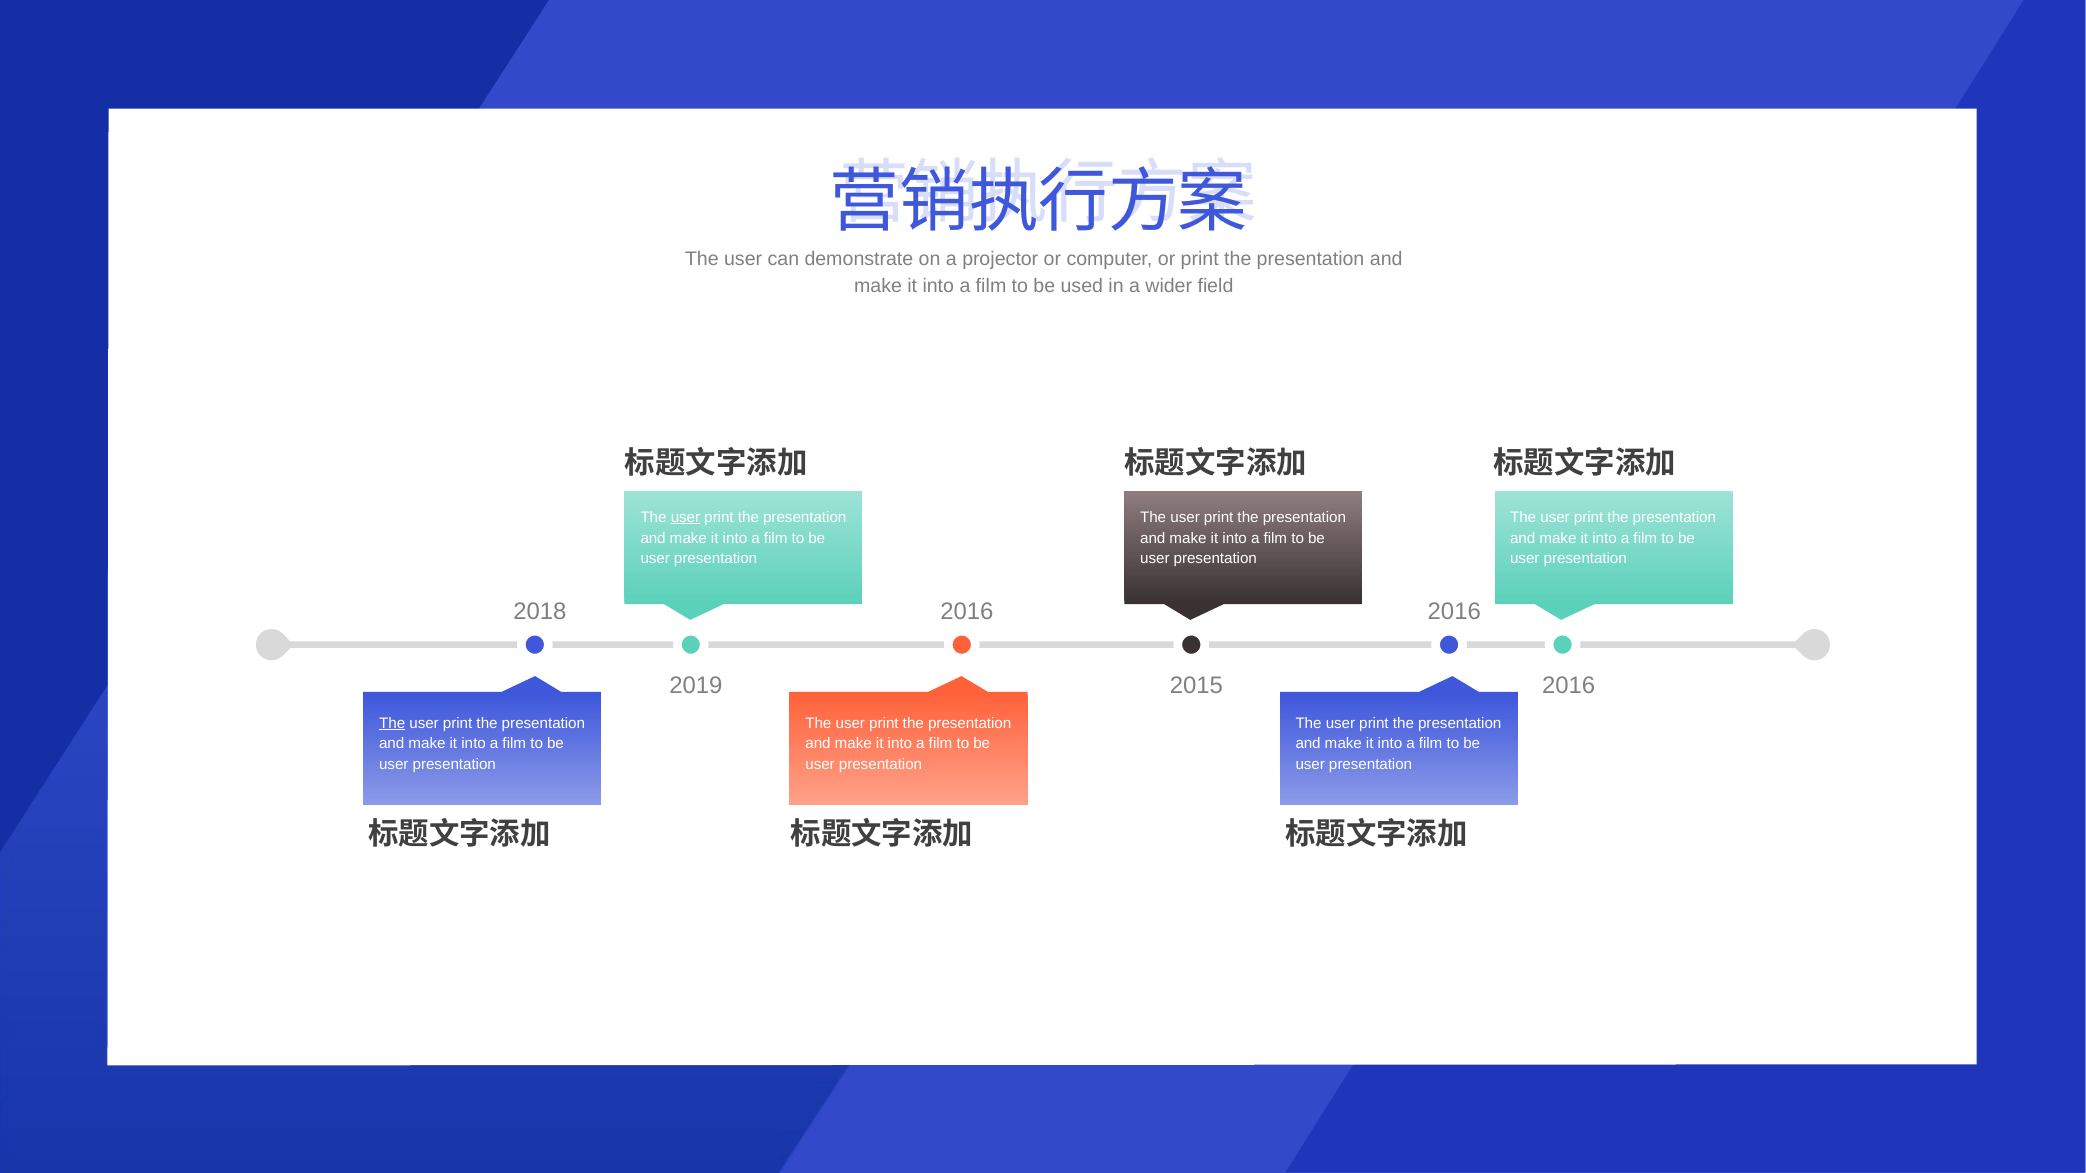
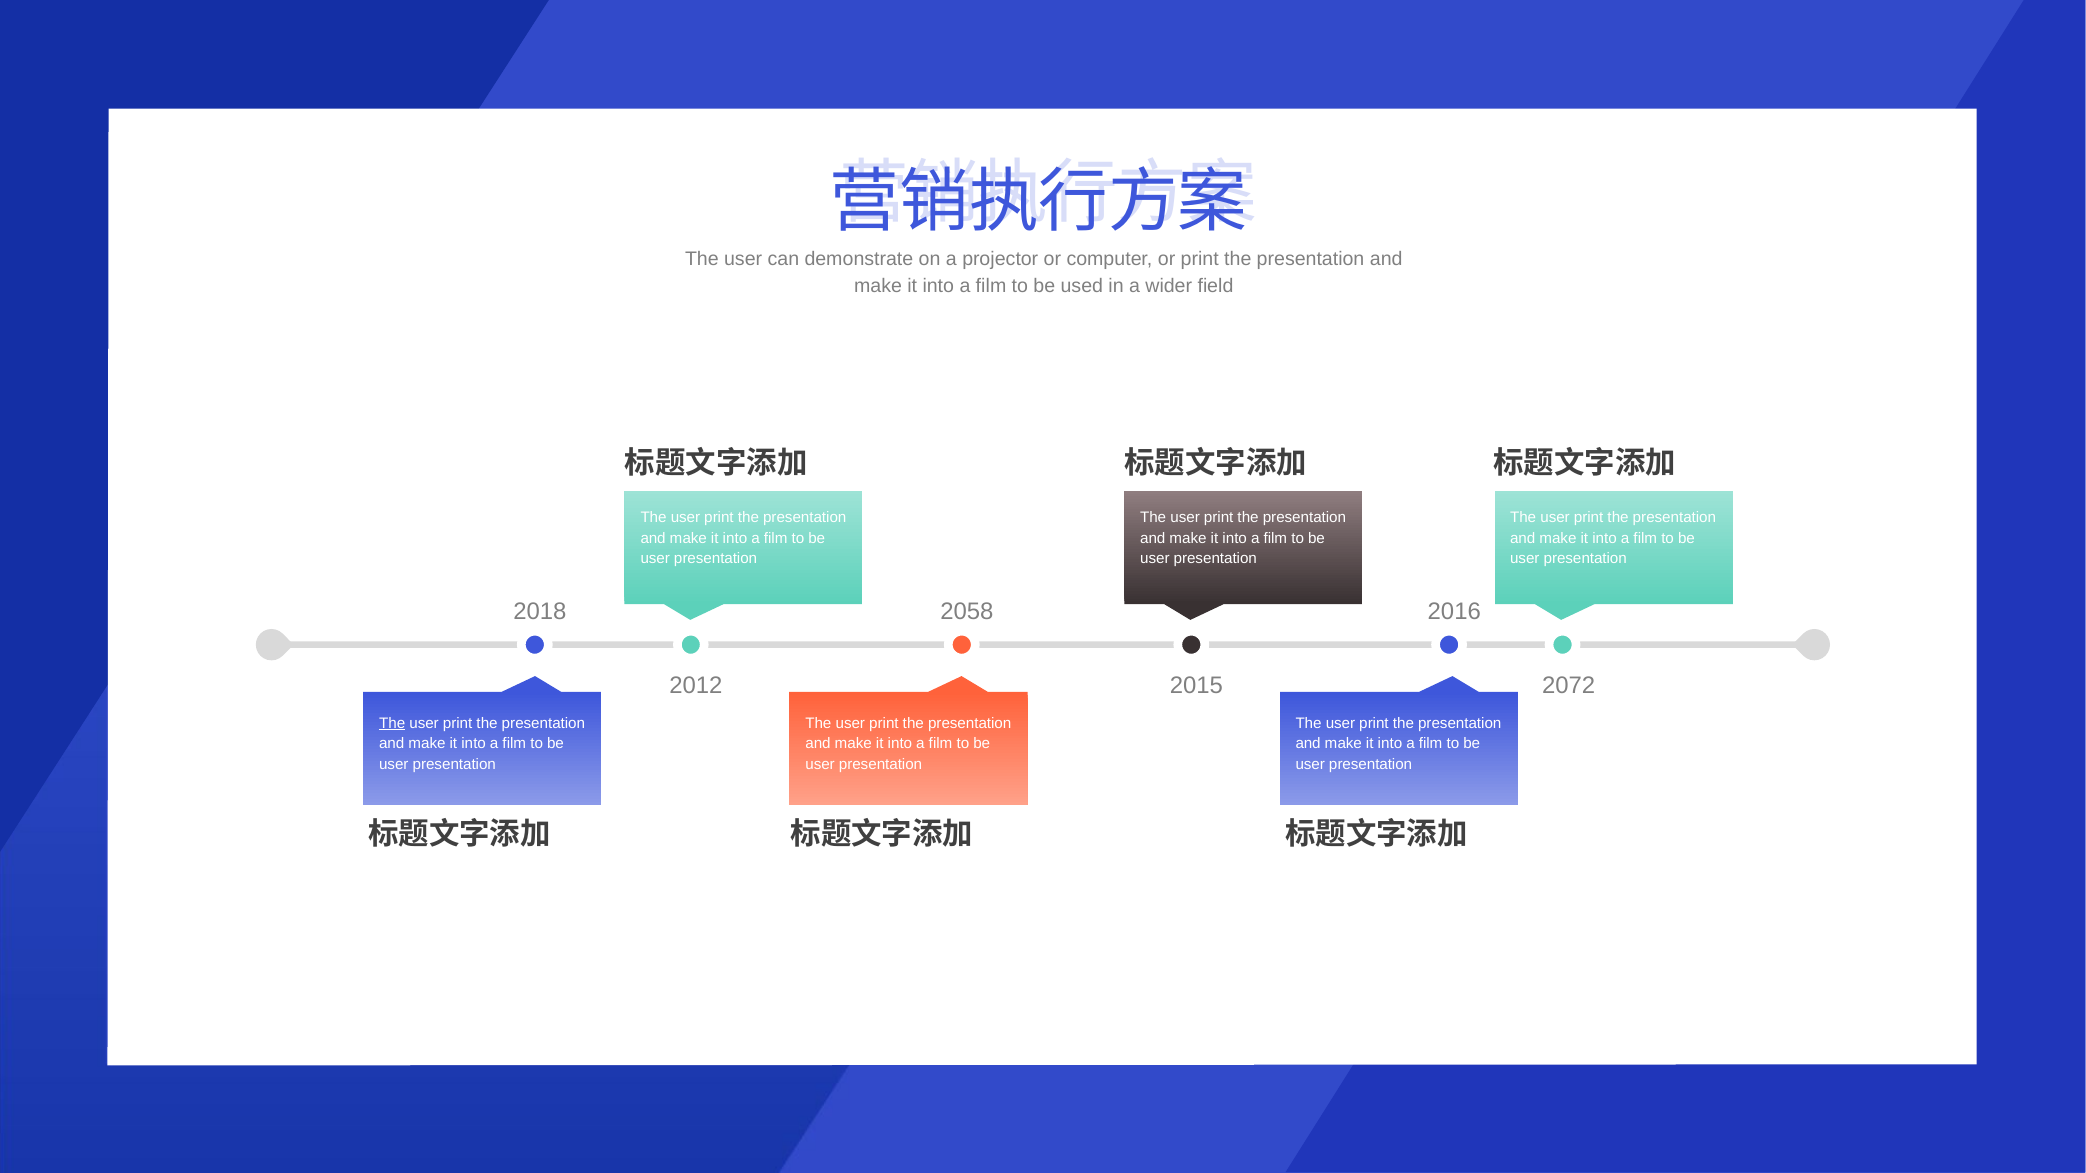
user underline: present -> none (685, 517)
2018 2016: 2016 -> 2058 (967, 612)
2019: 2019 -> 2012 (696, 686)
2015 2016: 2016 -> 2072 (1569, 686)
